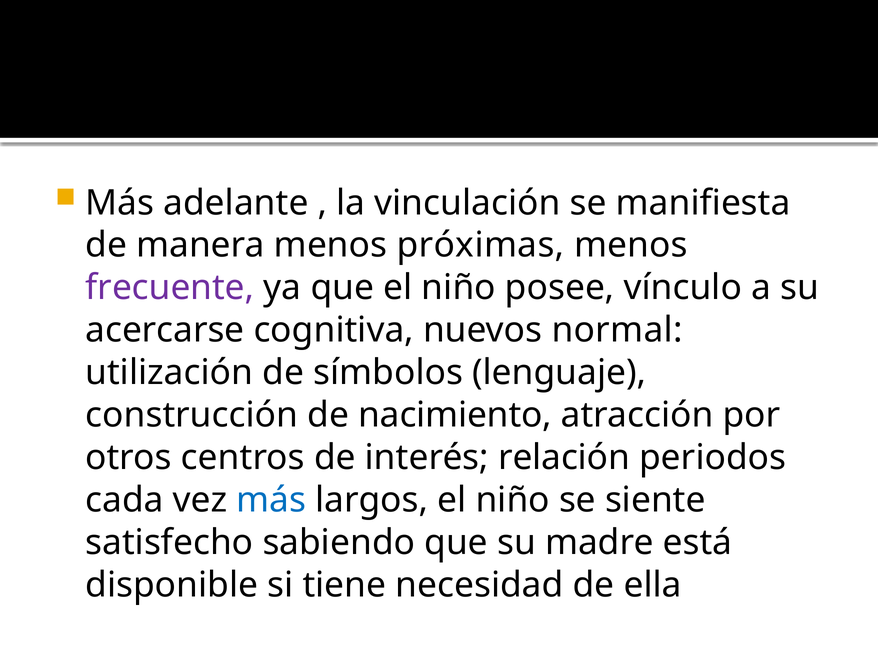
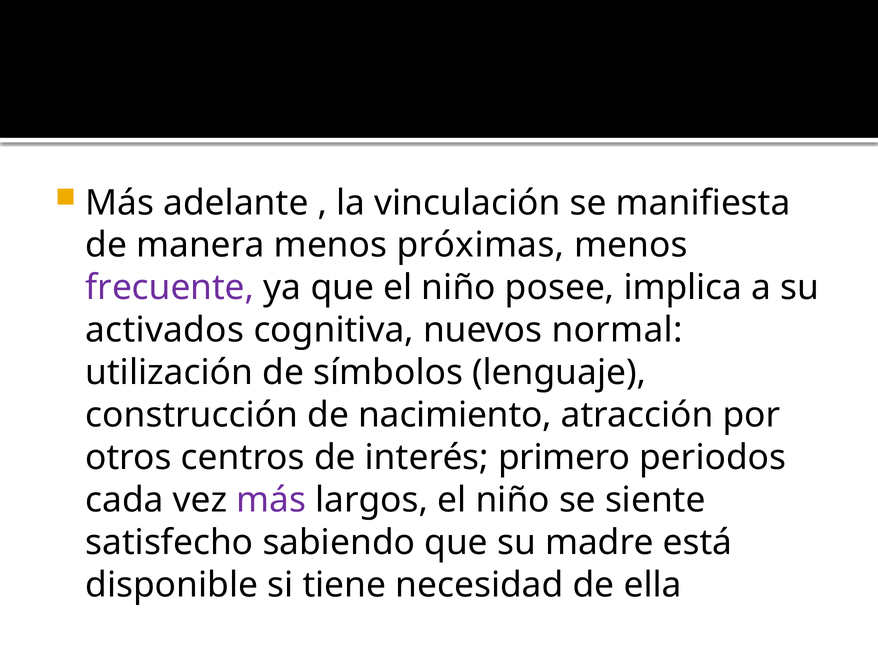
vínculo: vínculo -> implica (683, 288)
acercarse: acercarse -> activados (165, 330)
relación: relación -> primero (564, 457)
más colour: blue -> purple (271, 500)
